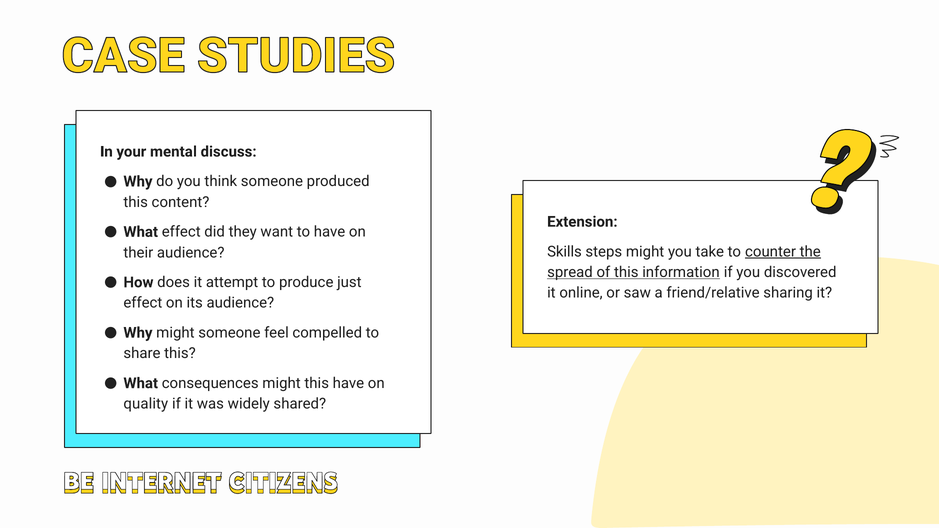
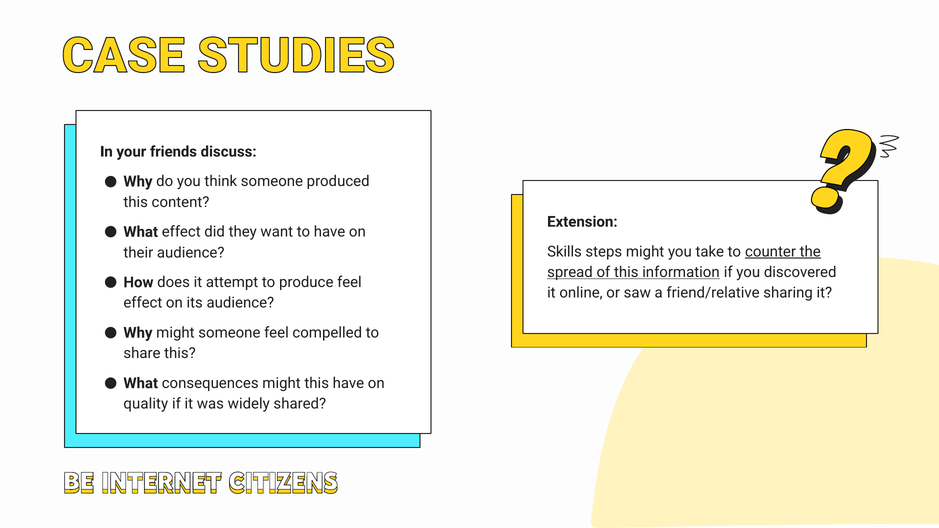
mental: mental -> friends (173, 152)
produce just: just -> feel (349, 282)
